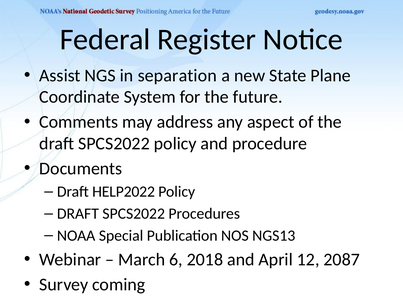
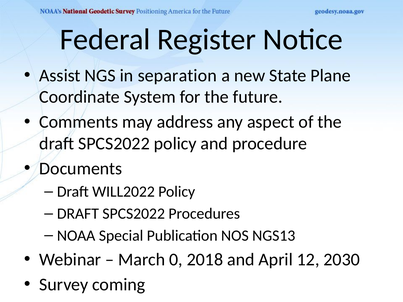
HELP2022: HELP2022 -> WILL2022 (124, 192)
6: 6 -> 0 (176, 260)
2087: 2087 -> 2030 (342, 260)
